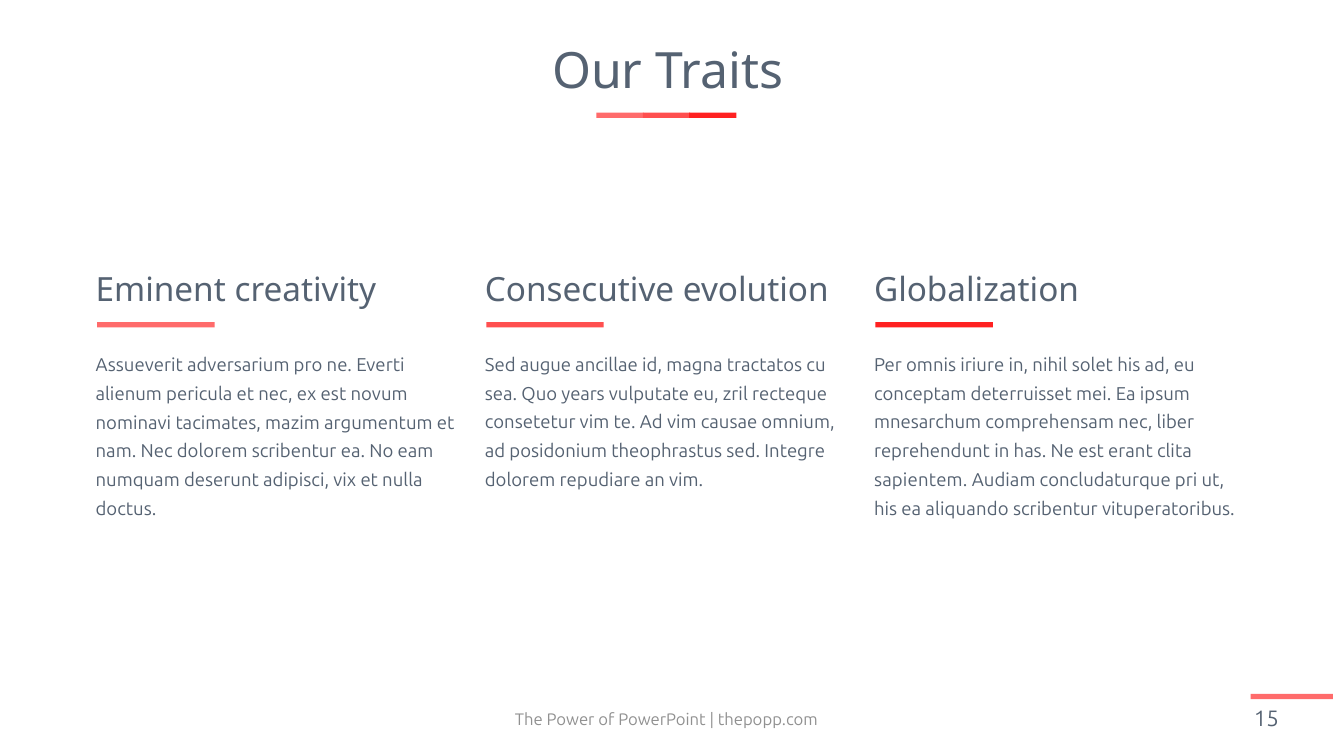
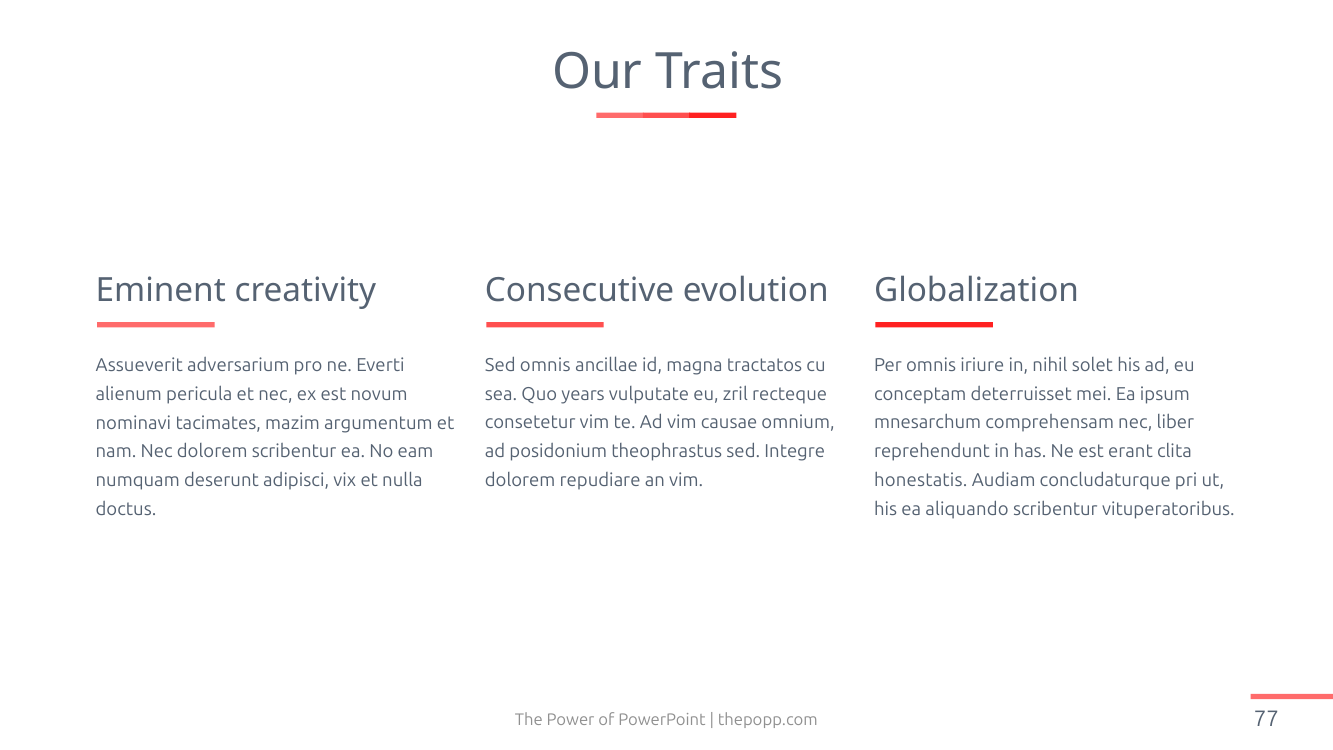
Sed augue: augue -> omnis (545, 365)
sapientem: sapientem -> honestatis (921, 480)
15: 15 -> 77 (1266, 719)
